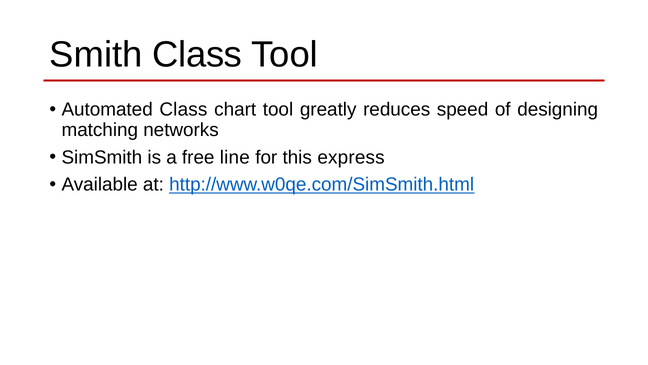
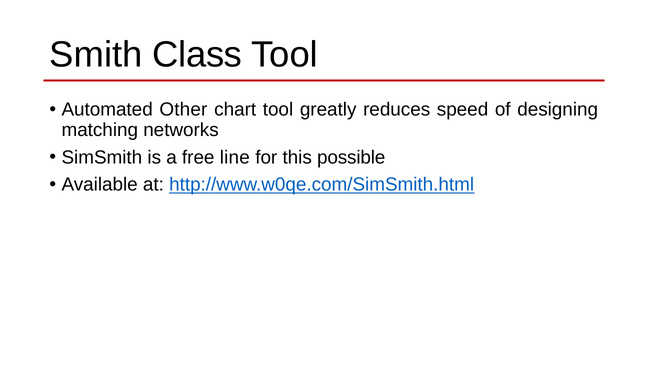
Automated Class: Class -> Other (183, 110)
express: express -> possible (351, 157)
